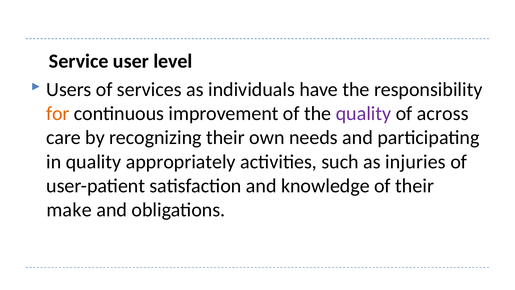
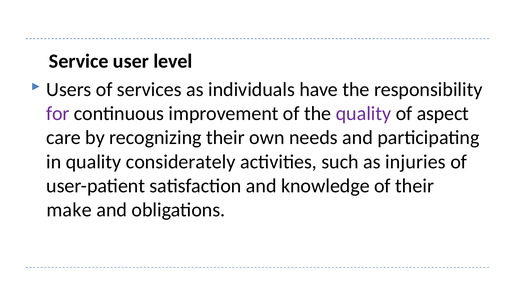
for colour: orange -> purple (58, 113)
across: across -> aspect (443, 113)
appropriately: appropriately -> considerately (181, 162)
